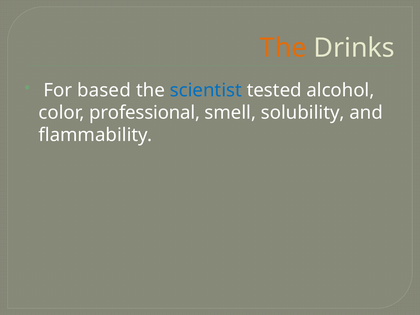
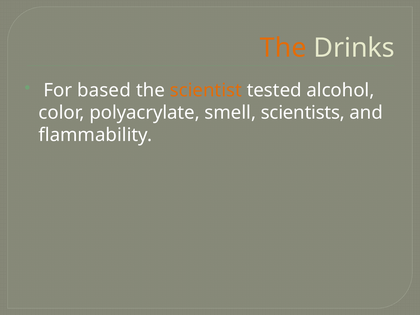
scientist colour: blue -> orange (206, 90)
professional: professional -> polyacrylate (145, 113)
solubility: solubility -> scientists (303, 113)
